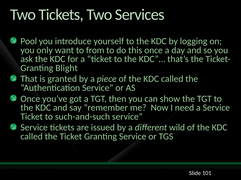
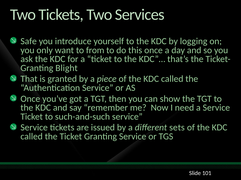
Pool: Pool -> Safe (29, 41)
wild: wild -> sets (177, 128)
